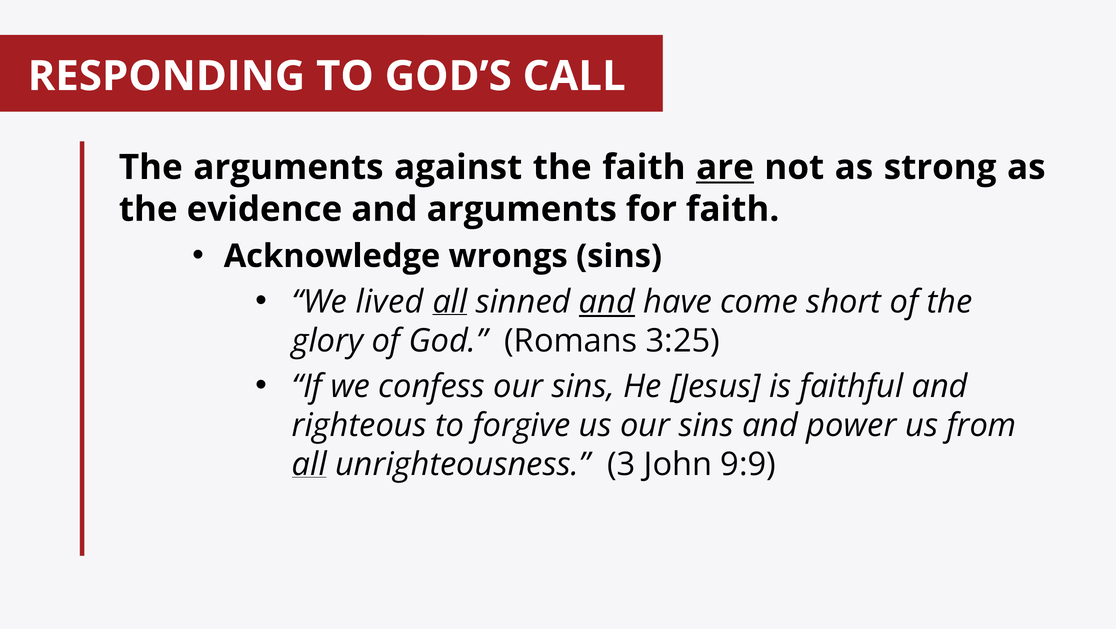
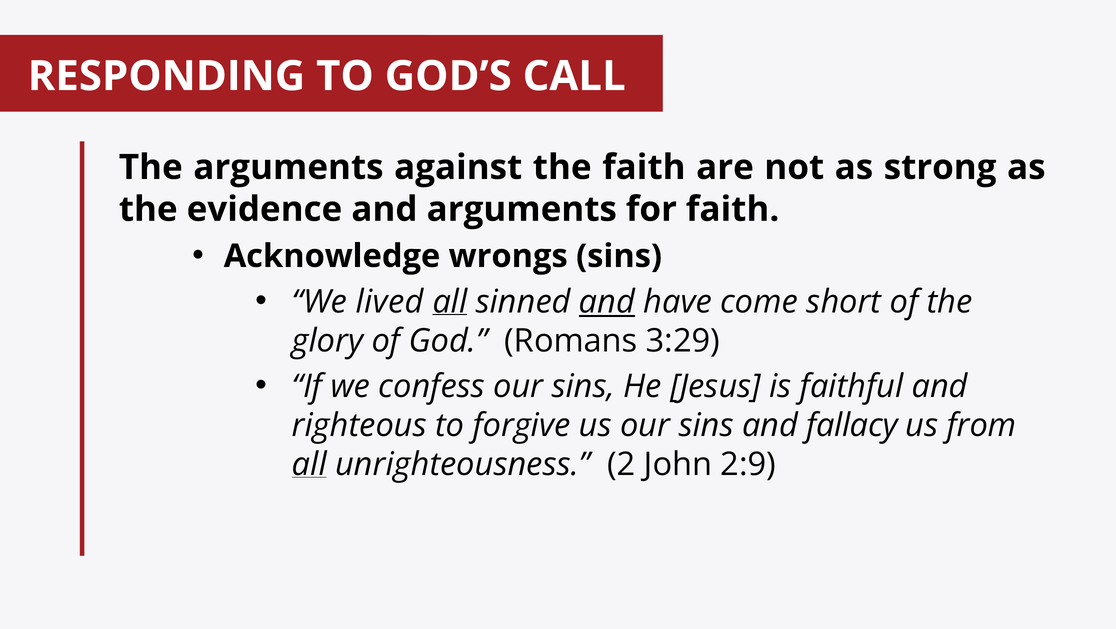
are underline: present -> none (725, 167)
3:25: 3:25 -> 3:29 (683, 341)
power: power -> fallacy (852, 426)
unrighteousness 3: 3 -> 2 (621, 465)
9:9: 9:9 -> 2:9 (748, 465)
